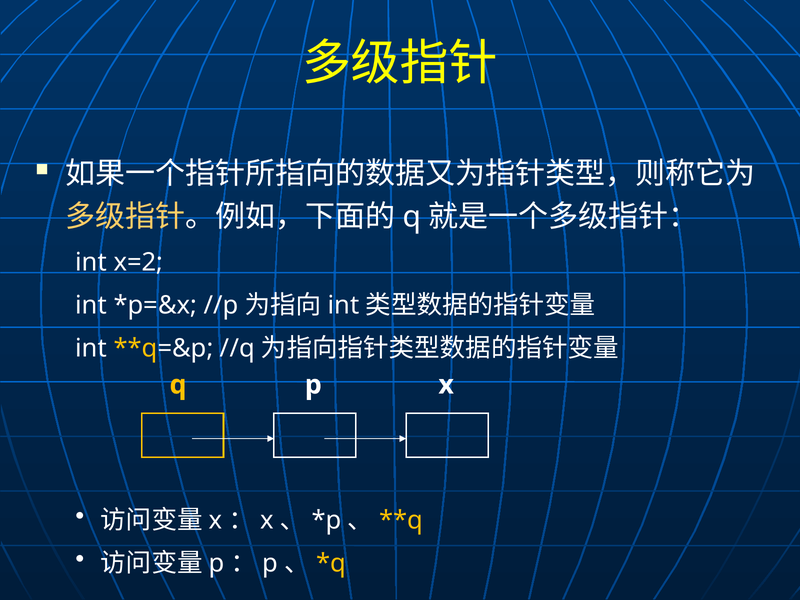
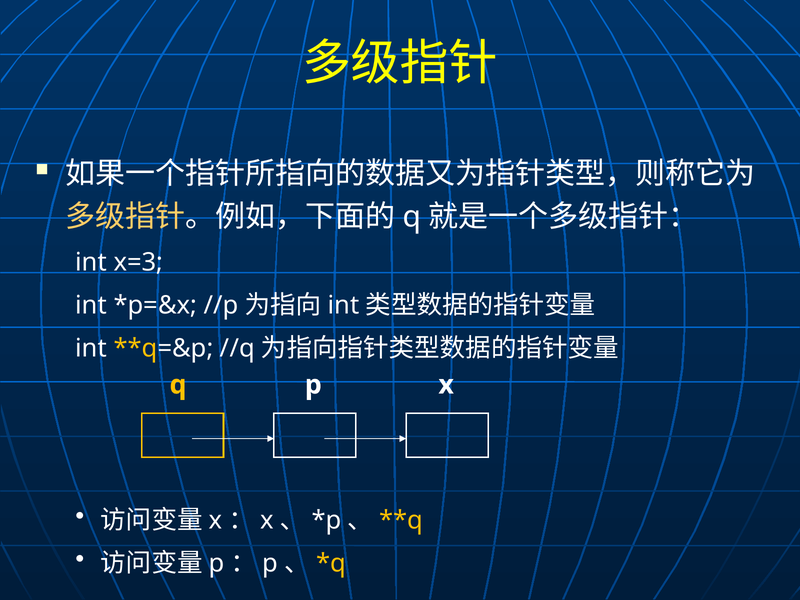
x=2: x=2 -> x=3 (138, 262)
